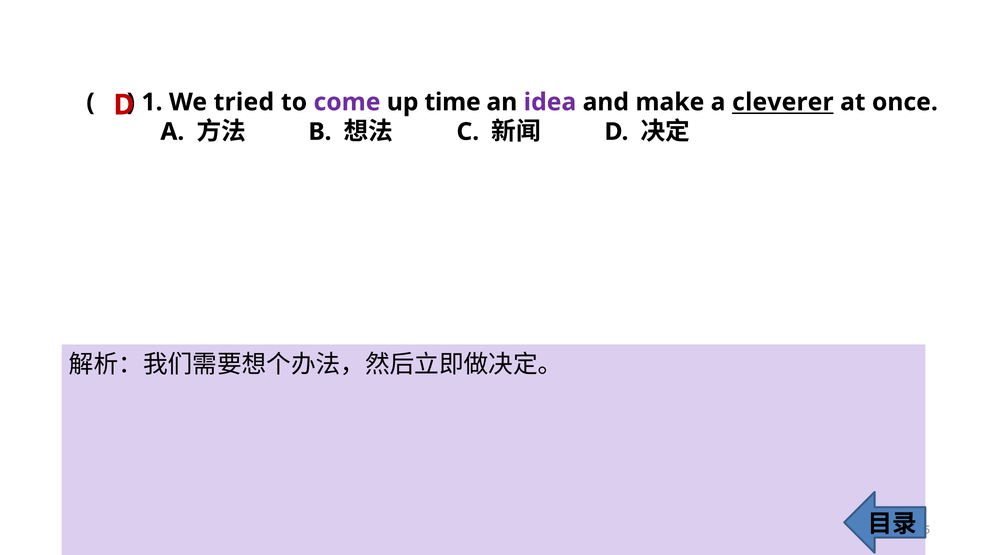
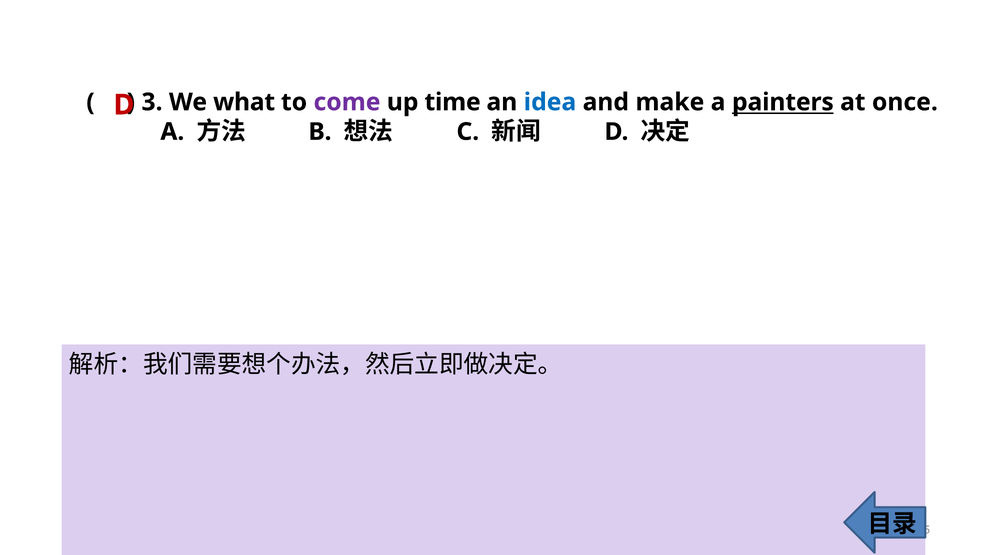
1: 1 -> 3 (152, 102)
tried: tried -> what (244, 102)
idea colour: purple -> blue (550, 102)
cleverer: cleverer -> painters (783, 102)
